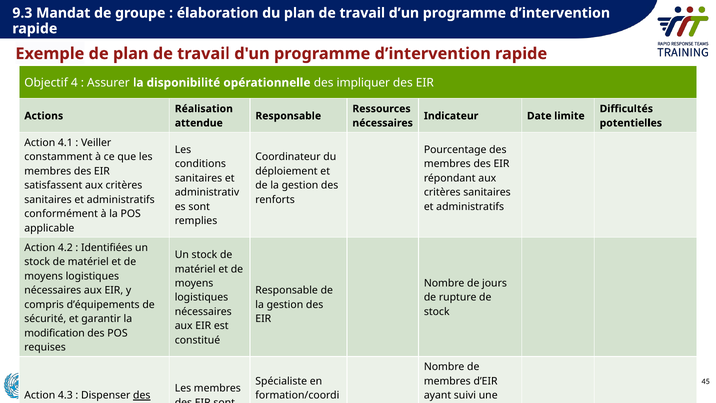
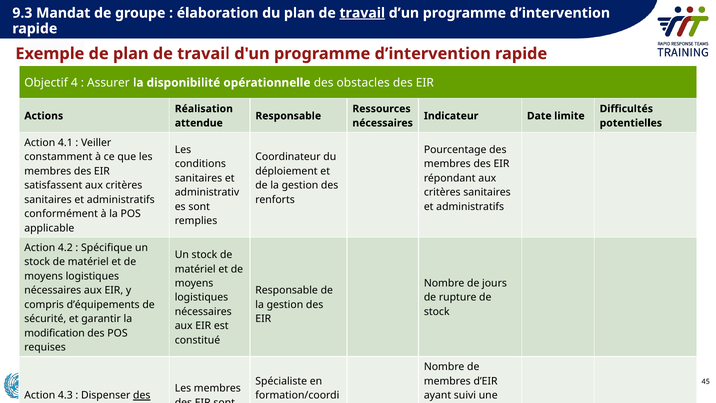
travail underline: none -> present (362, 13)
impliquer: impliquer -> obstacles (363, 83)
Identifiées: Identifiées -> Spécifique (107, 248)
